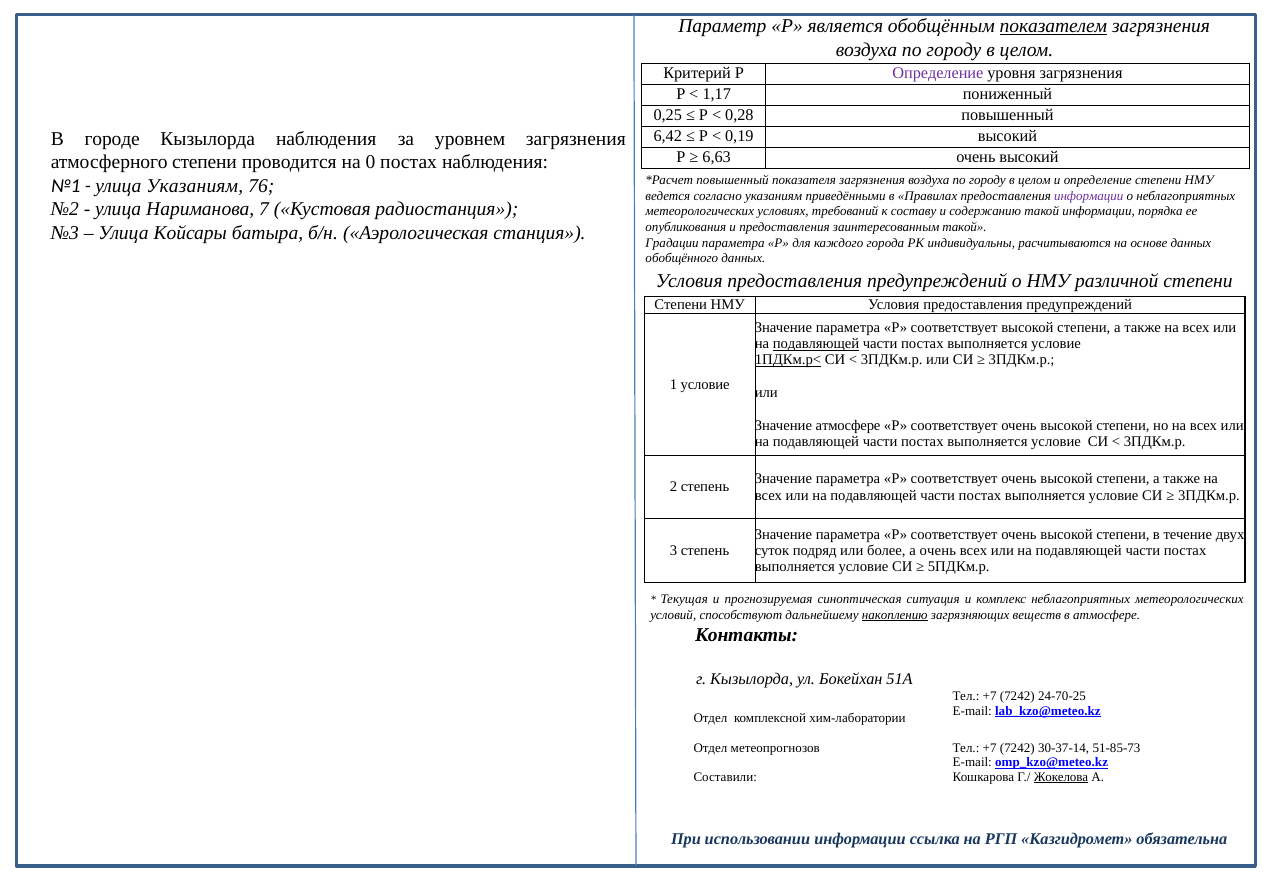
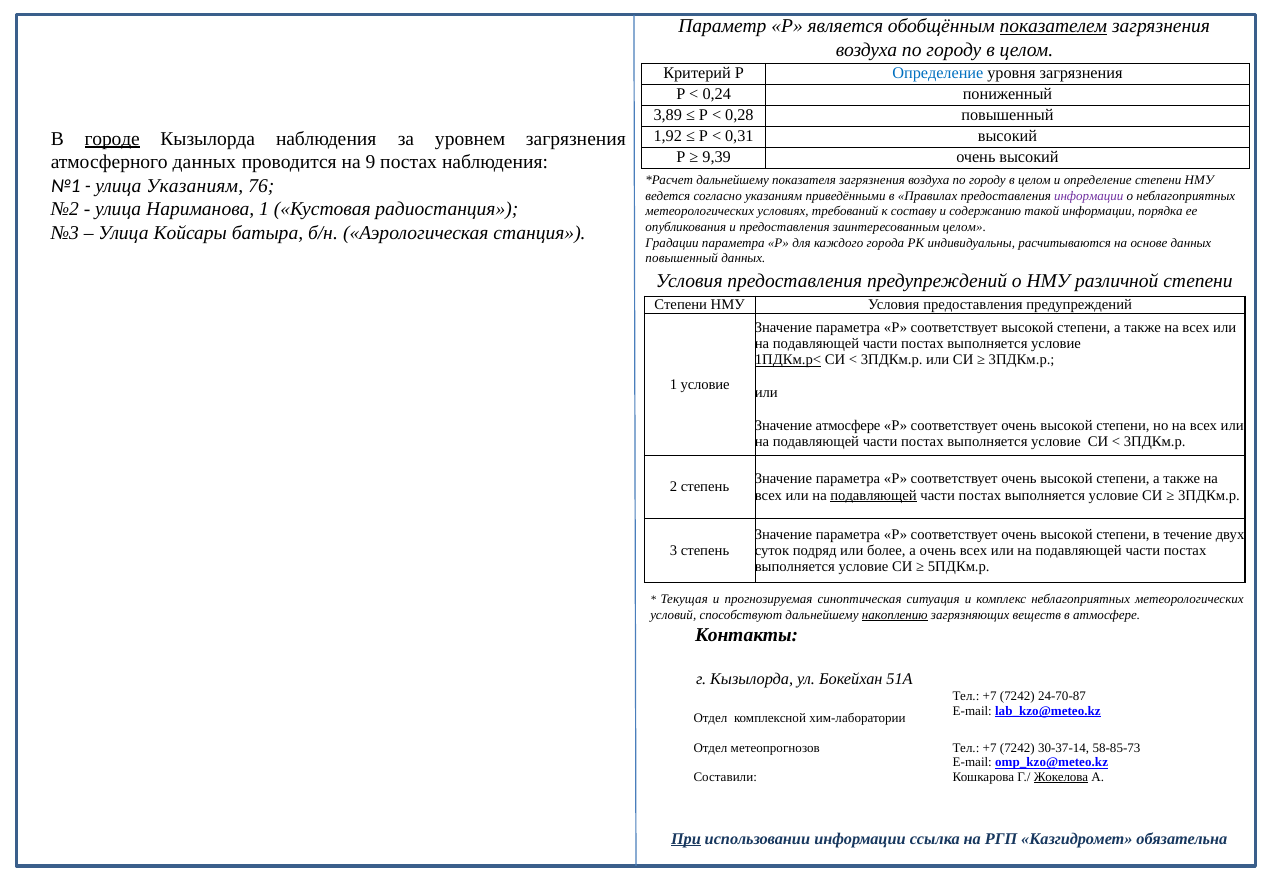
Определение colour: purple -> blue (938, 73)
1,17: 1,17 -> 0,24 (717, 94)
0,25: 0,25 -> 3,89 (668, 115)
6,42: 6,42 -> 1,92 (668, 136)
0,19: 0,19 -> 0,31 (739, 136)
городе underline: none -> present (112, 139)
6,63: 6,63 -> 9,39 (717, 157)
атмосферного степени: степени -> данных (204, 162)
0: 0 -> 9 (370, 162)
повышенный: повышенный -> дальнейшему (733, 180)
Нариманова 7: 7 -> 1 (264, 209)
заинтересованным такой: такой -> целом (964, 227)
обобщённого: обобщённого -> повышенный (682, 258)
подавляющей underline: present -> none (816, 344)
подавляющей underline: none -> present (874, 495)
24-70-25: 24-70-25 -> 24-70-87 (1062, 696)
51-85-73: 51-85-73 -> 58-85-73 (1116, 748)
При underline: none -> present (686, 839)
